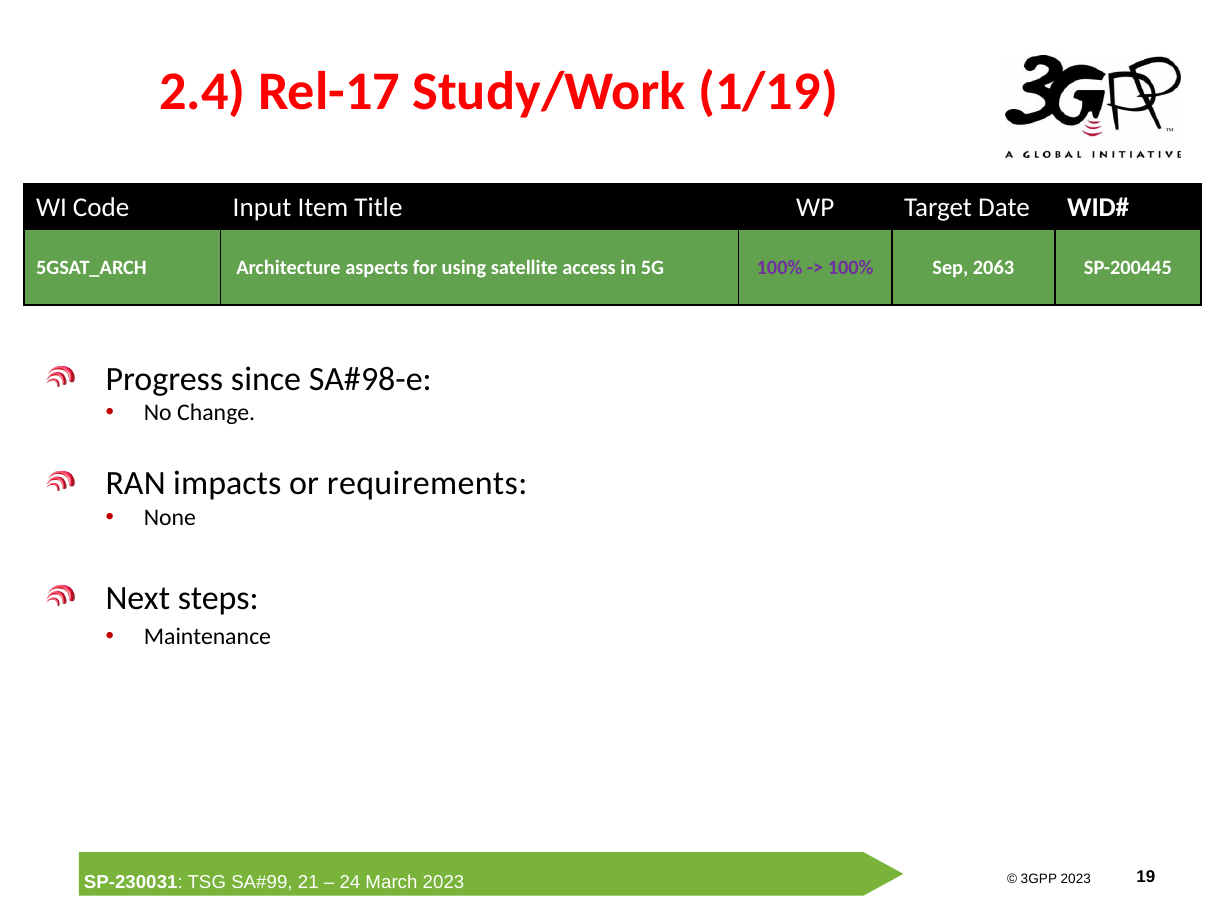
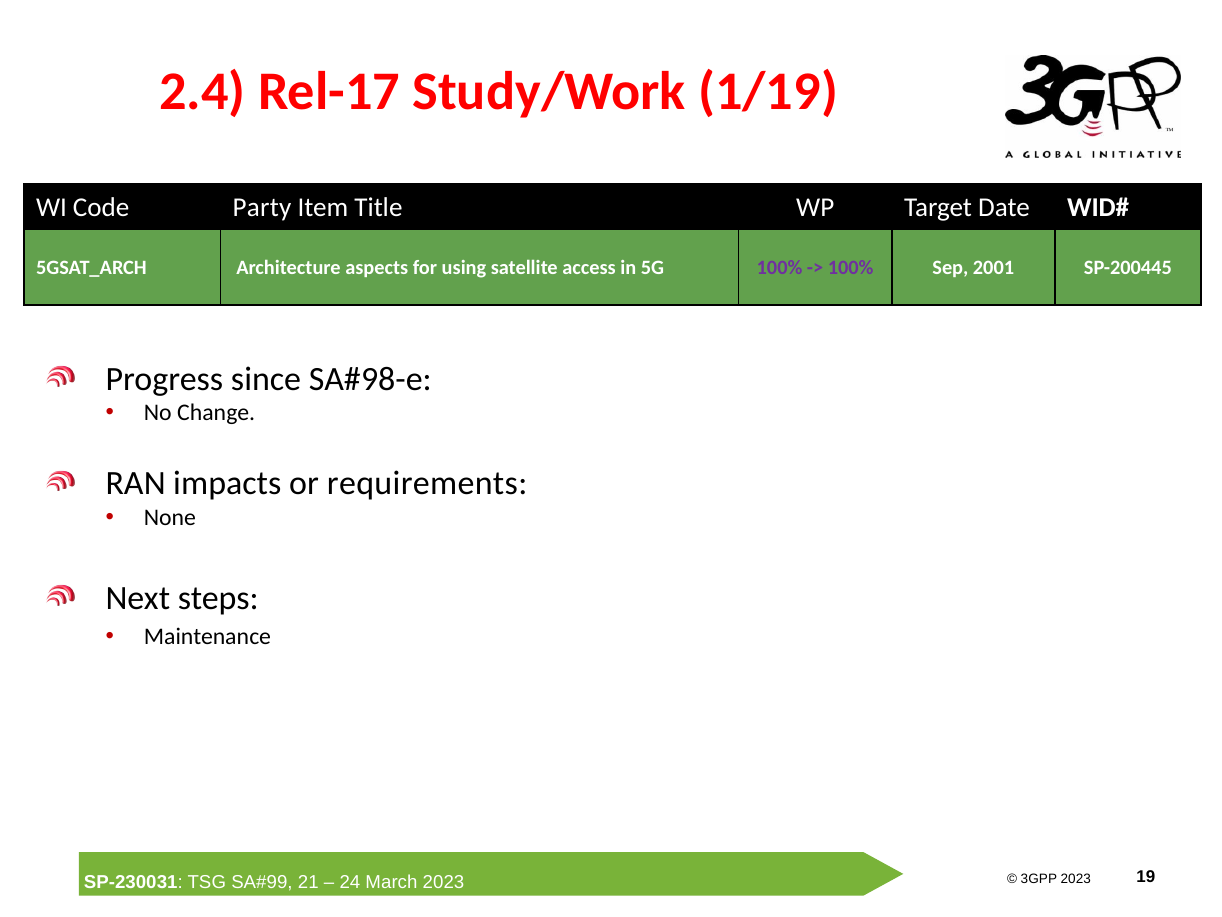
Input: Input -> Party (262, 207)
2063: 2063 -> 2001 (994, 267)
